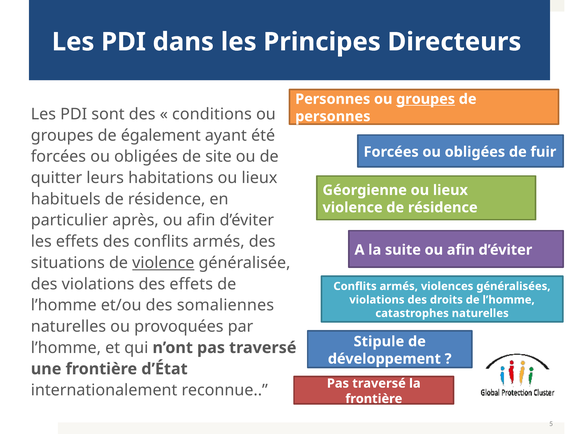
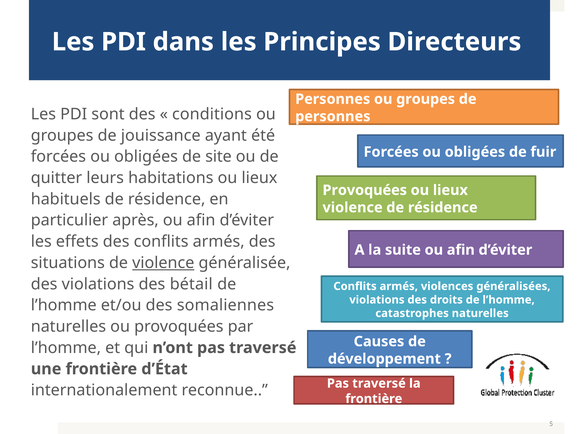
groupes underline: present -> none (426, 99)
également: également -> jouissance (161, 135)
Géorgienne: Géorgienne -> Provoquées (365, 190)
des effets: effets -> bétail (191, 284)
Stipule: Stipule -> Causes (379, 342)
